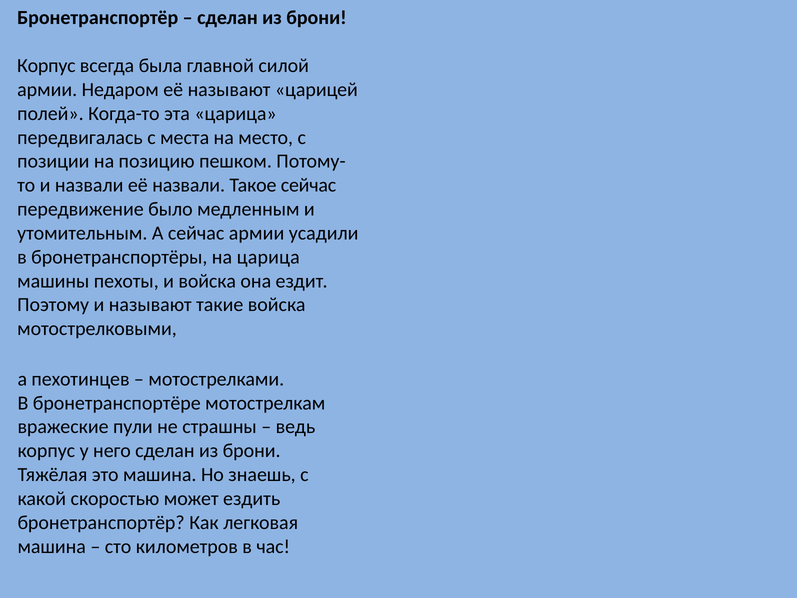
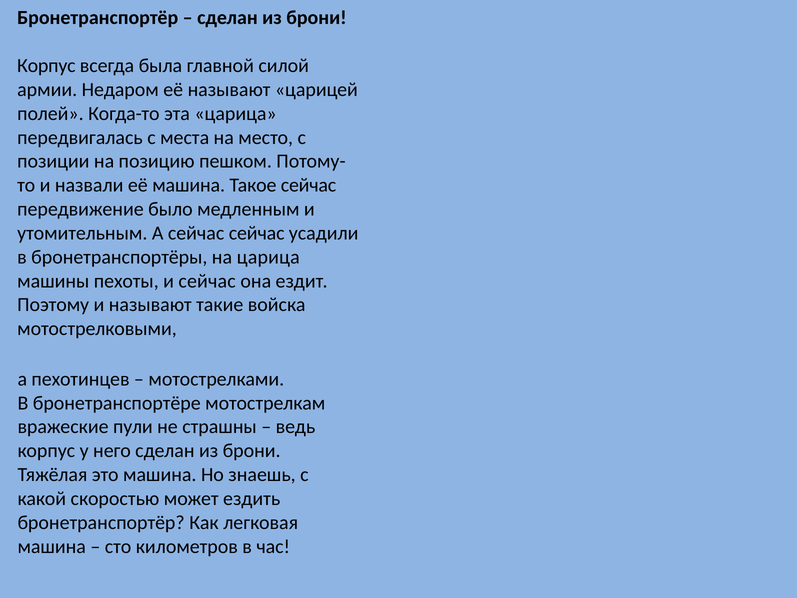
её назвали: назвали -> машина (189, 185)
сейчас армии: армии -> сейчас (257, 233)
и войска: войска -> сейчас (207, 281)
